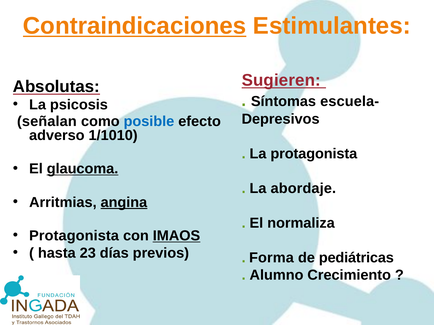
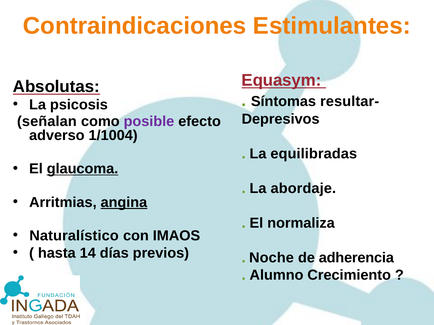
Contraindicaciones underline: present -> none (135, 26)
Sugieren: Sugieren -> Equasym (281, 80)
escuela-: escuela- -> resultar- (350, 102)
posible colour: blue -> purple (149, 122)
1/1010: 1/1010 -> 1/1004 (113, 136)
La protagonista: protagonista -> equilibradas (314, 154)
Protagonista: Protagonista -> Naturalístico (74, 236)
IMAOS underline: present -> none (177, 236)
23: 23 -> 14 (88, 253)
Forma: Forma -> Noche (271, 258)
pediátricas: pediátricas -> adherencia (356, 258)
